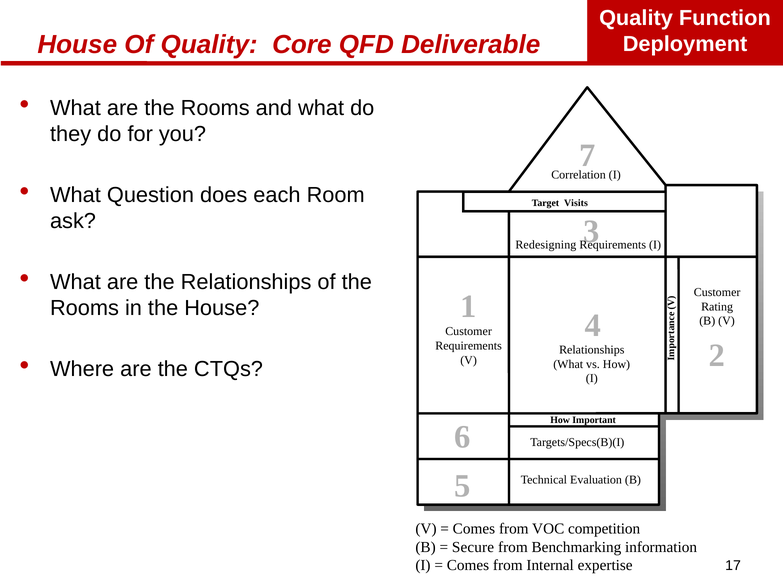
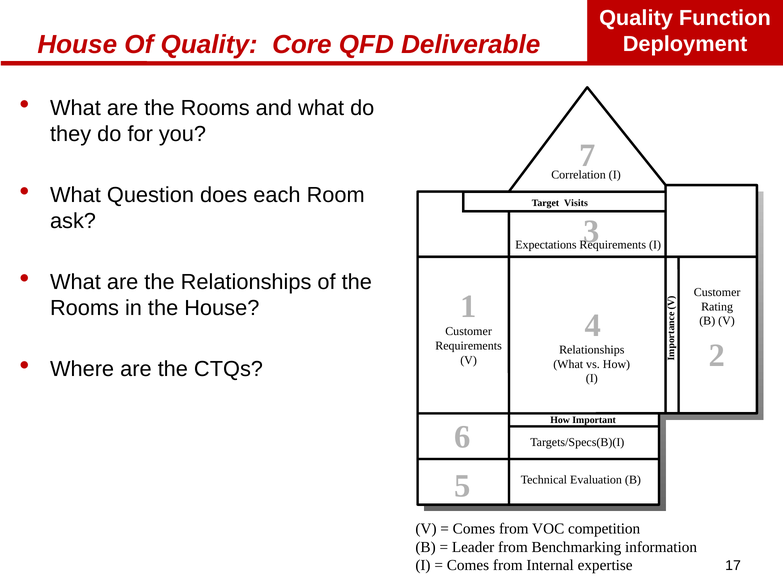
Redesigning: Redesigning -> Expectations (546, 245)
Secure: Secure -> Leader (473, 547)
